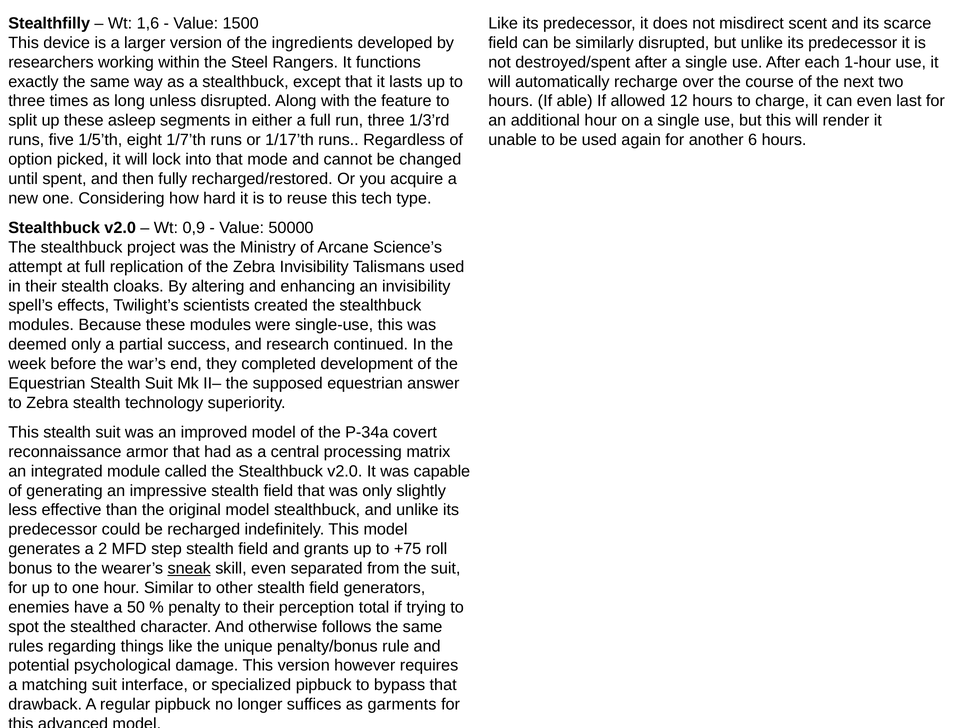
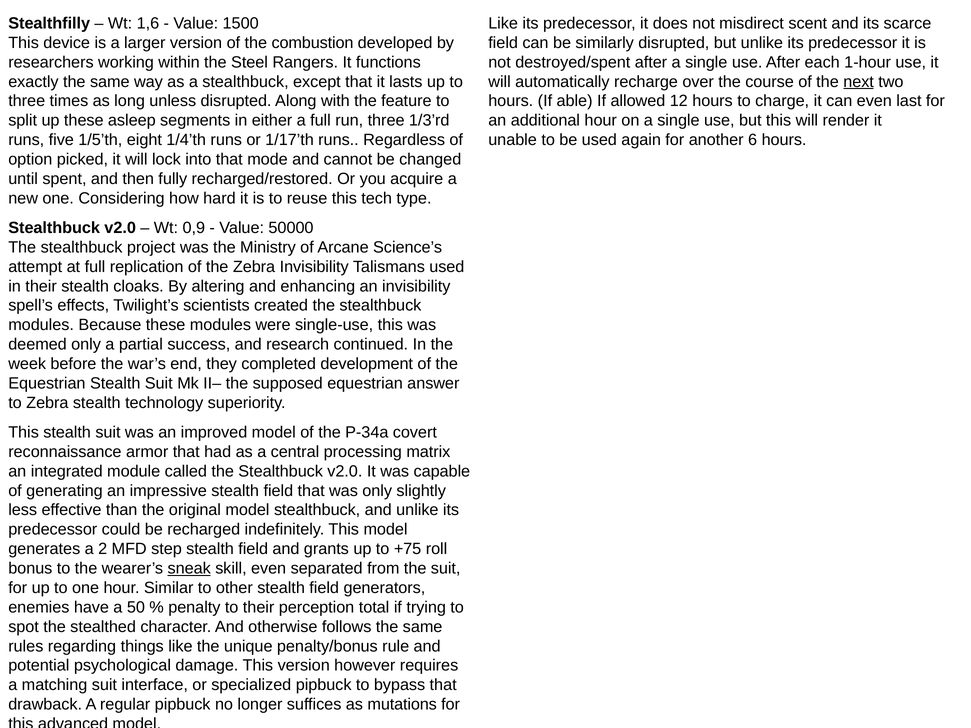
ingredients: ingredients -> combustion (312, 43)
next underline: none -> present (859, 82)
1/7’th: 1/7’th -> 1/4’th (186, 140)
garments: garments -> mutations (402, 705)
